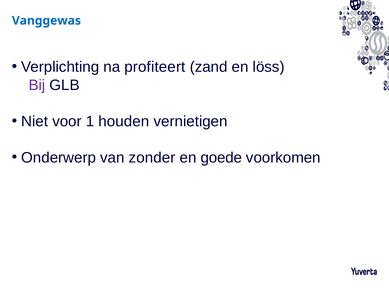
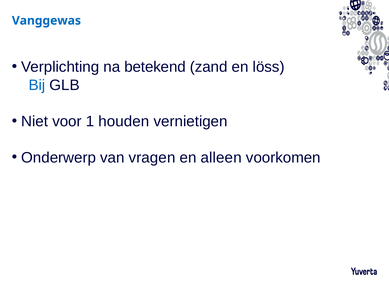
profiteert: profiteert -> betekend (155, 67)
Bij colour: purple -> blue (37, 85)
zonder: zonder -> vragen (152, 158)
goede: goede -> alleen (221, 158)
